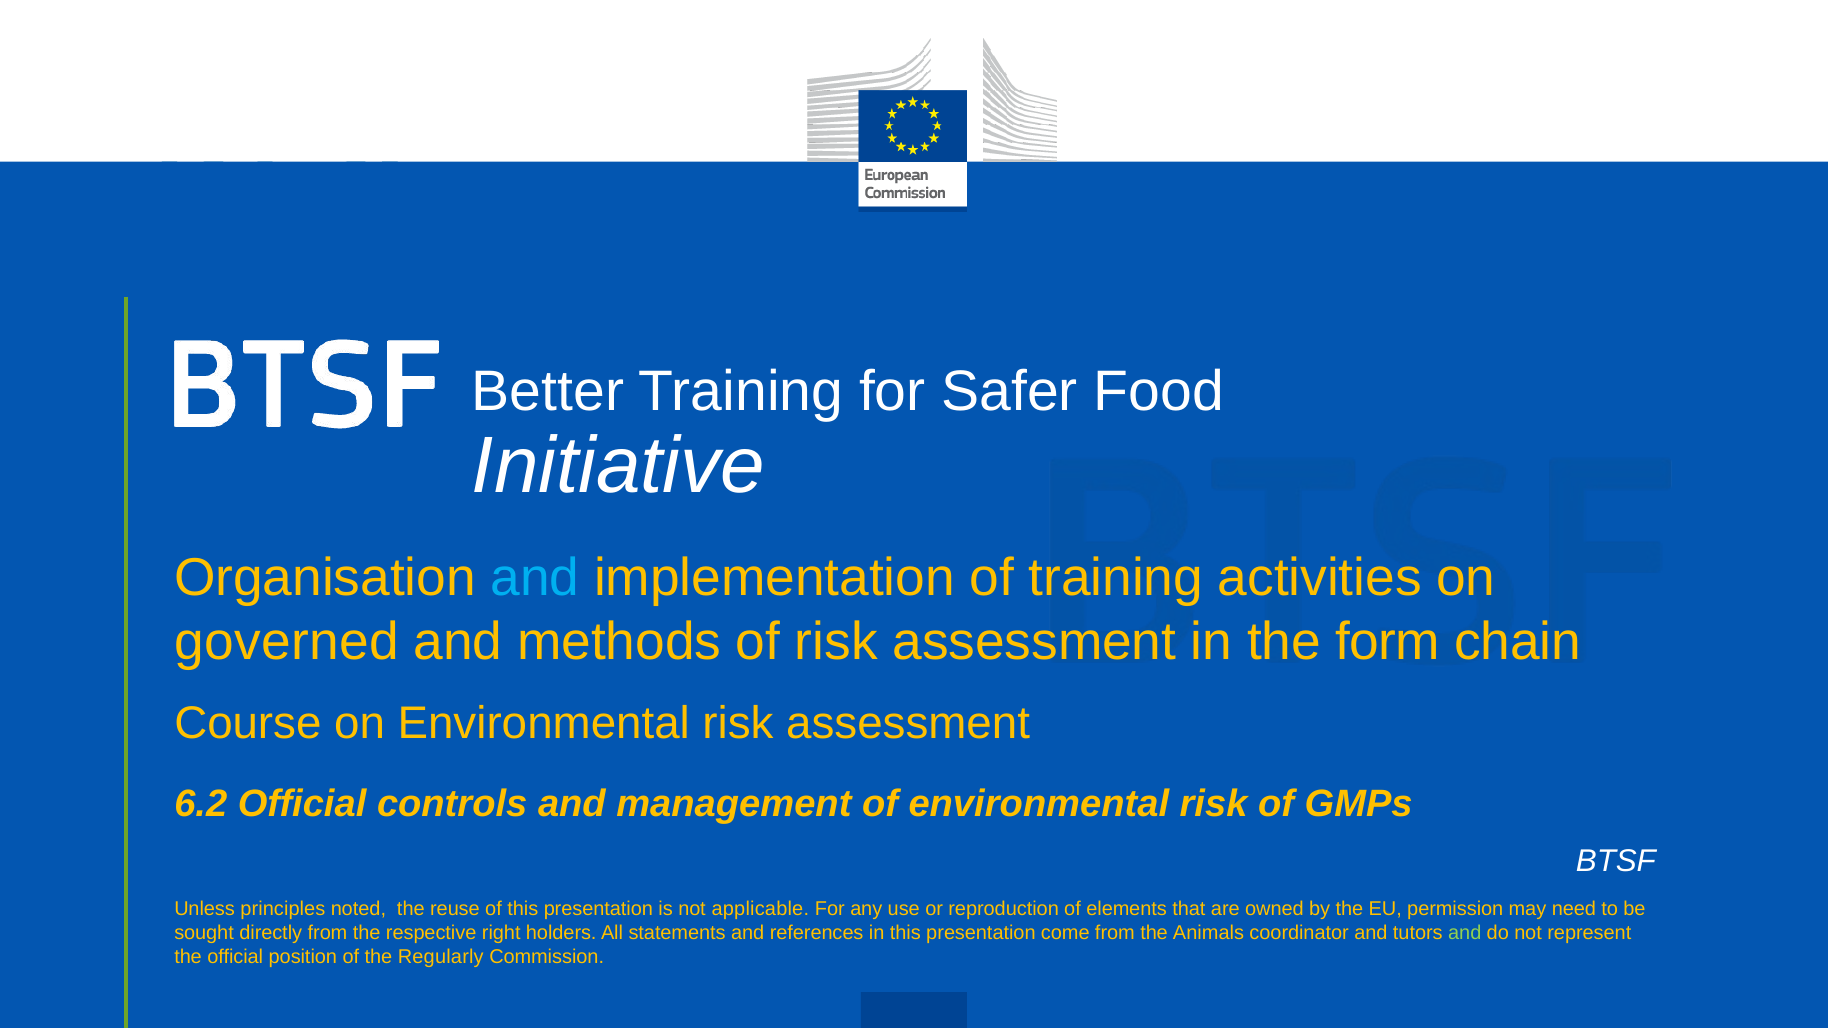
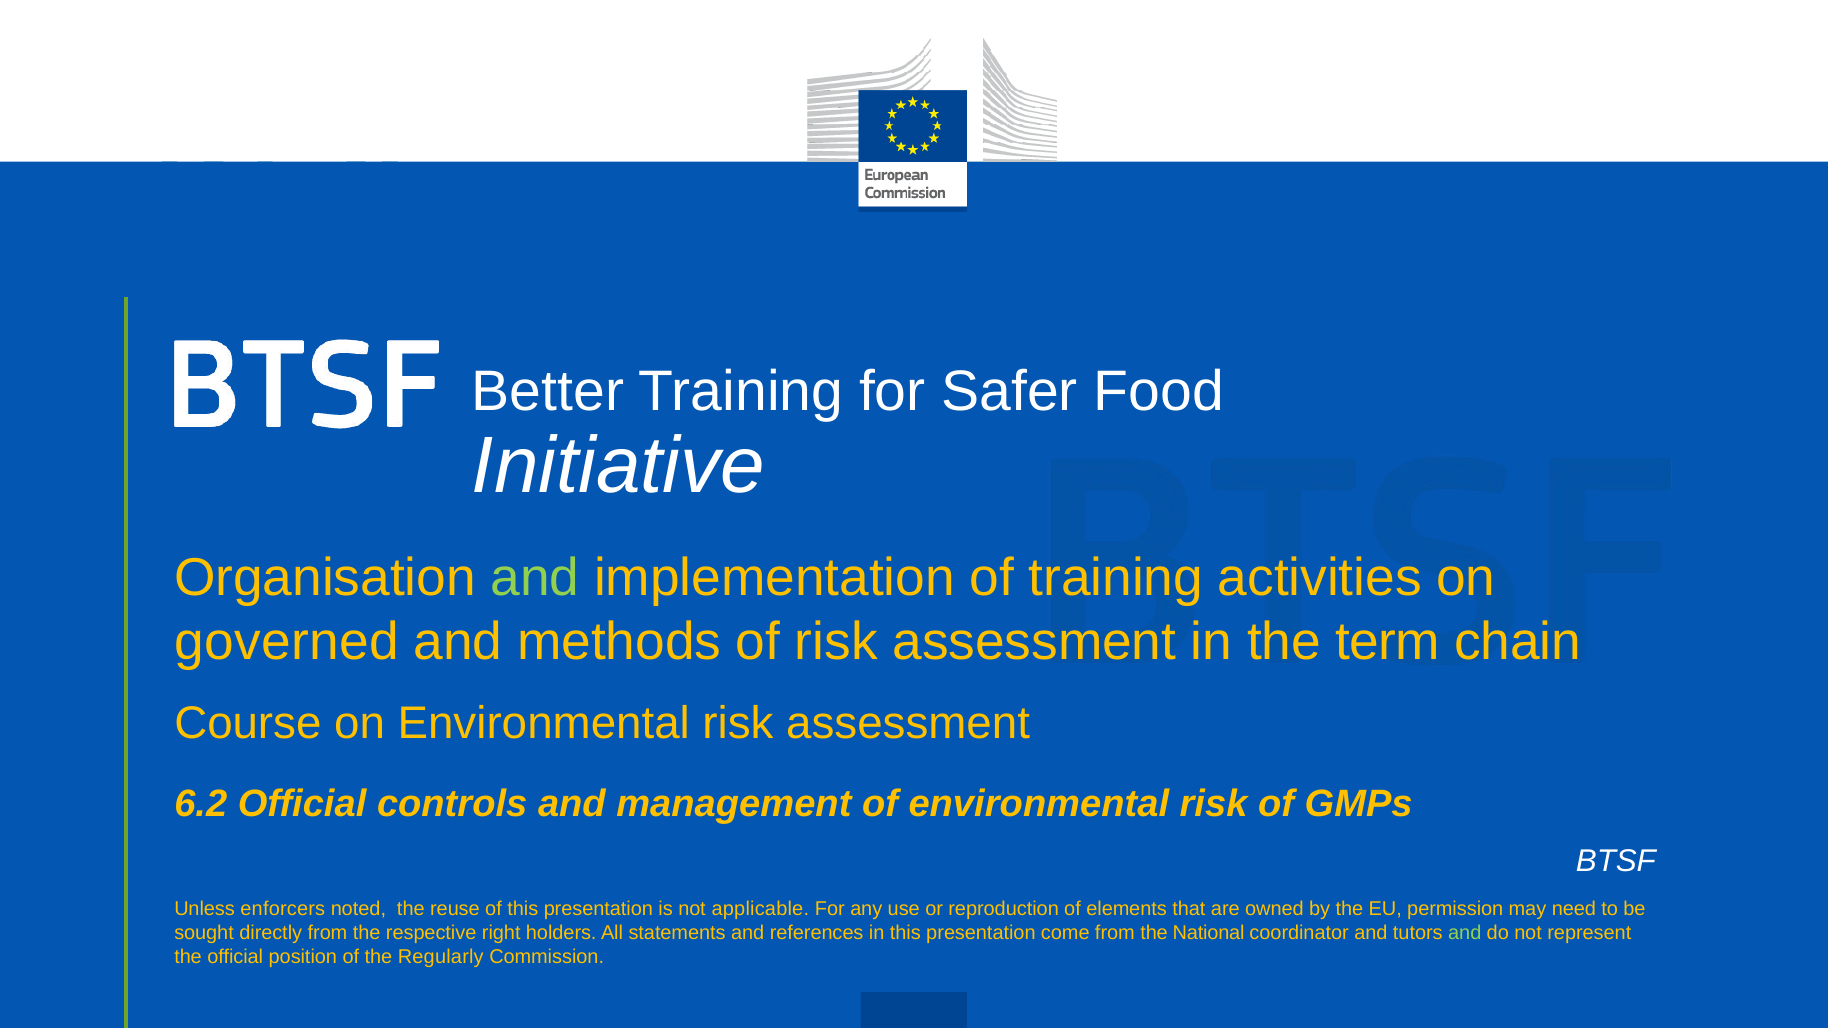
and colour: light blue -> light green (535, 578)
form: form -> term (1388, 642)
principles: principles -> enforcers (283, 909)
Animals: Animals -> National (1209, 933)
